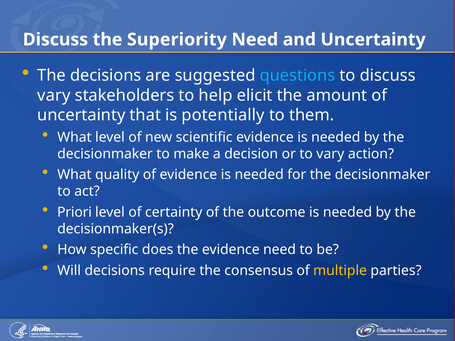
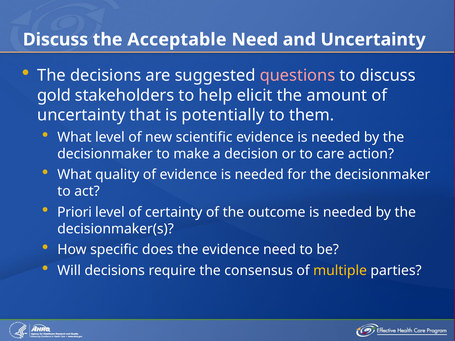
Superiority: Superiority -> Acceptable (177, 40)
questions colour: light blue -> pink (298, 76)
vary: vary -> gold (54, 95)
to vary: vary -> care (330, 154)
